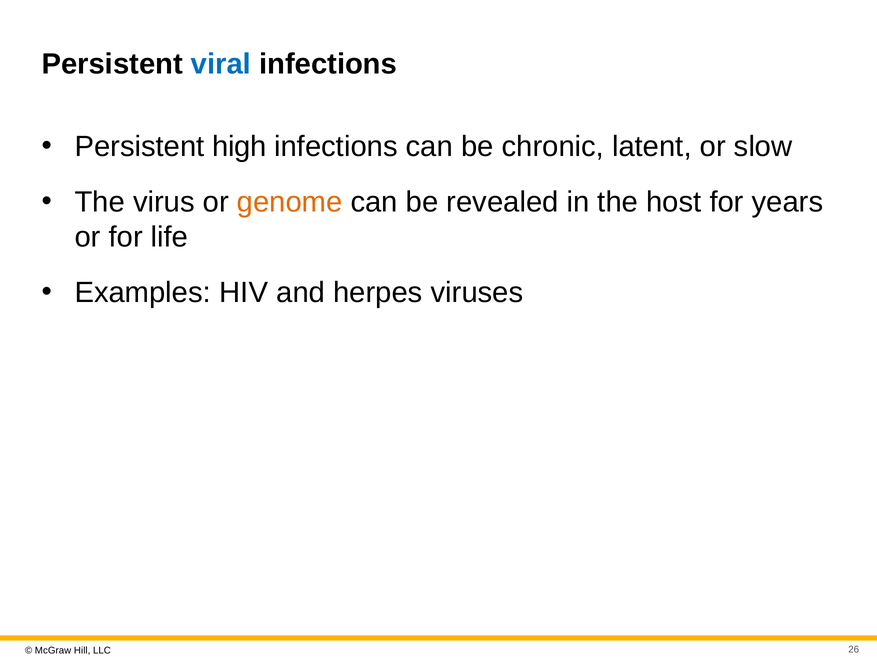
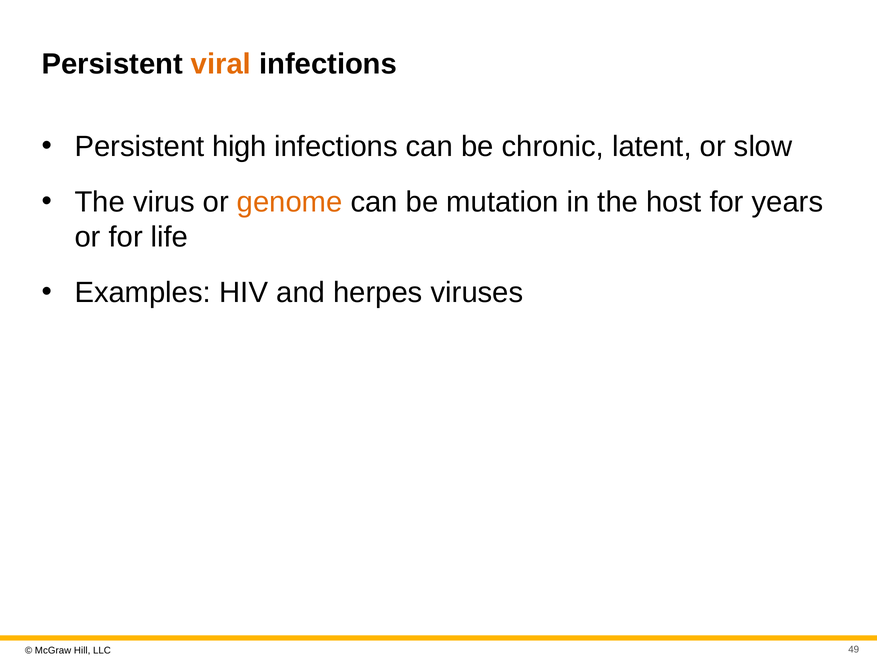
viral colour: blue -> orange (221, 64)
revealed: revealed -> mutation (502, 202)
26: 26 -> 49 (854, 649)
